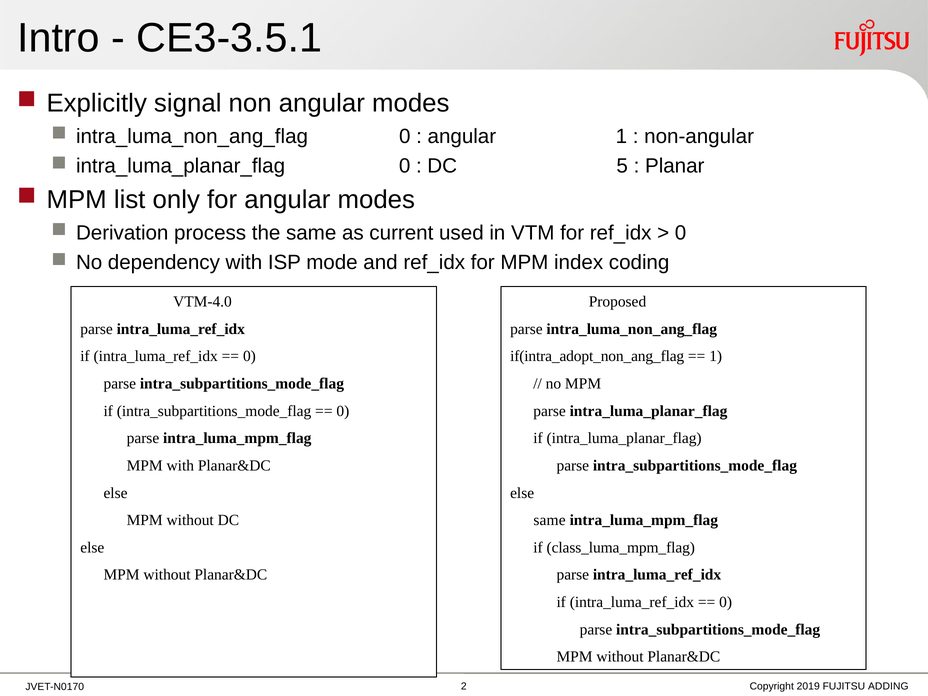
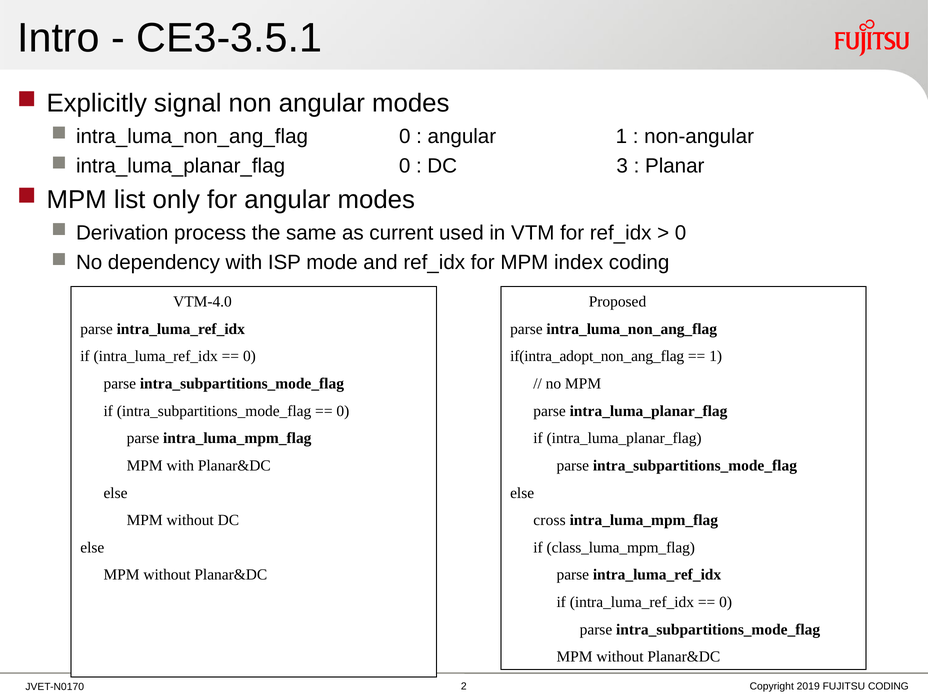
5: 5 -> 3 (622, 166)
same: same -> cross (550, 520)
FUJITSU ADDING: ADDING -> CODING (888, 686)
